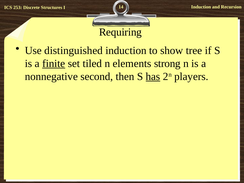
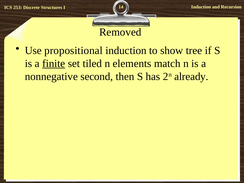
Requiring: Requiring -> Removed (120, 32)
distinguished: distinguished -> propositional (74, 50)
strong: strong -> match (167, 63)
has underline: present -> none (153, 76)
players: players -> already (191, 76)
